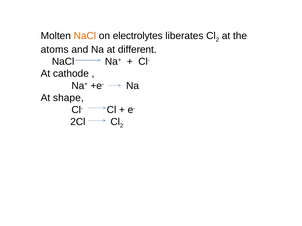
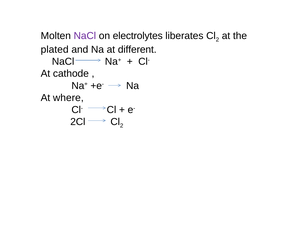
NaCl colour: orange -> purple (85, 36)
atoms: atoms -> plated (55, 50)
shape: shape -> where (68, 98)
